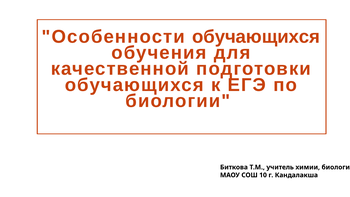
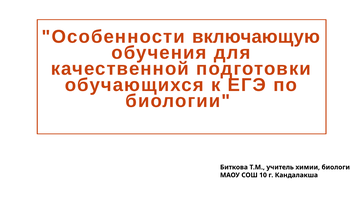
Особенности обучающихся: обучающихся -> включающую (256, 37)
